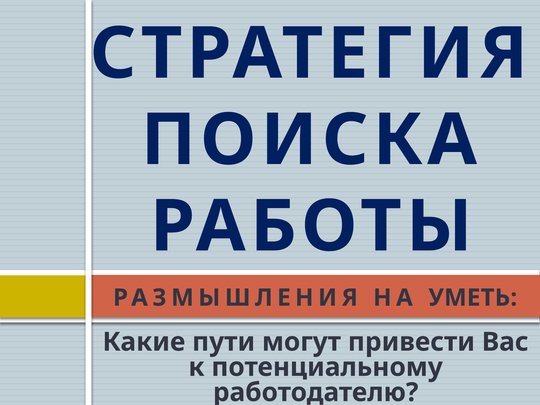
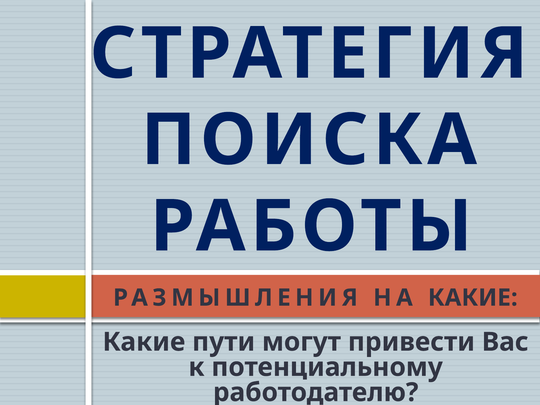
НА УМЕТЬ: УМЕТЬ -> КАКИЕ (473, 298)
